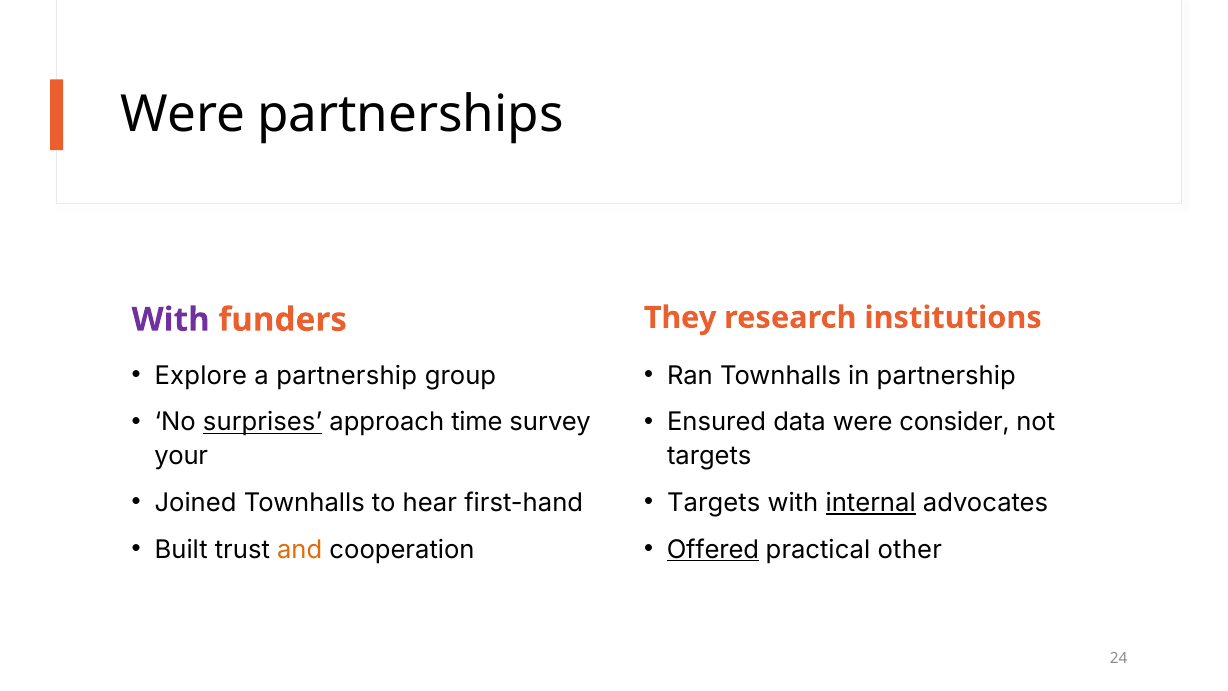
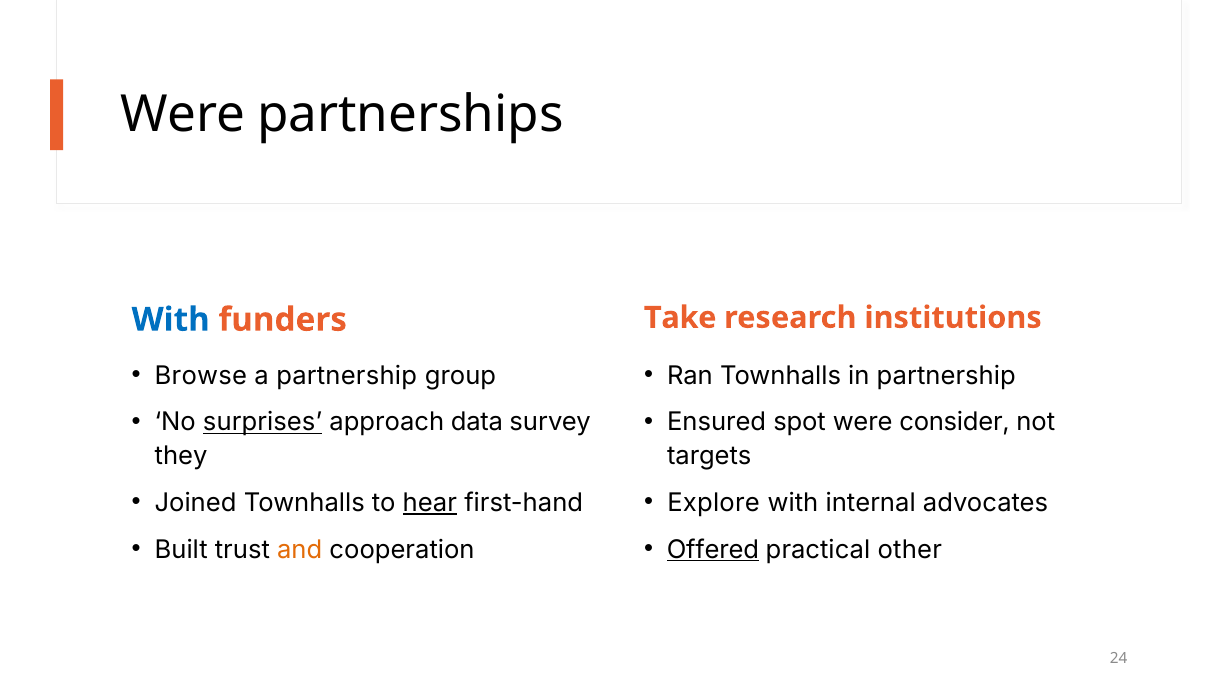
With colour: purple -> blue (171, 320)
They: They -> Take (680, 318)
Explore: Explore -> Browse (201, 376)
time: time -> data (477, 422)
data: data -> spot (800, 422)
your: your -> they (181, 456)
hear underline: none -> present (430, 503)
Targets: Targets -> Explore (714, 503)
internal underline: present -> none (871, 503)
